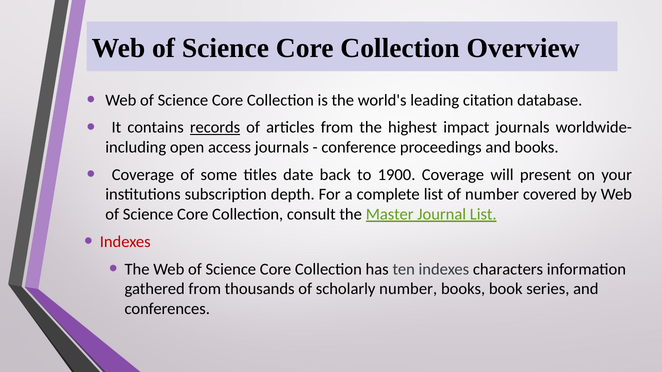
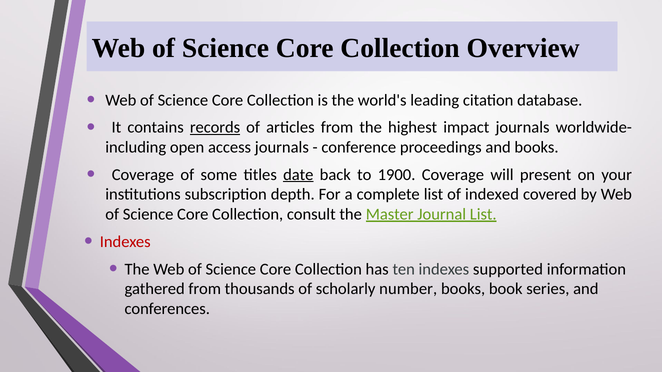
date underline: none -> present (298, 175)
of number: number -> indexed (492, 195)
characters: characters -> supported (508, 269)
